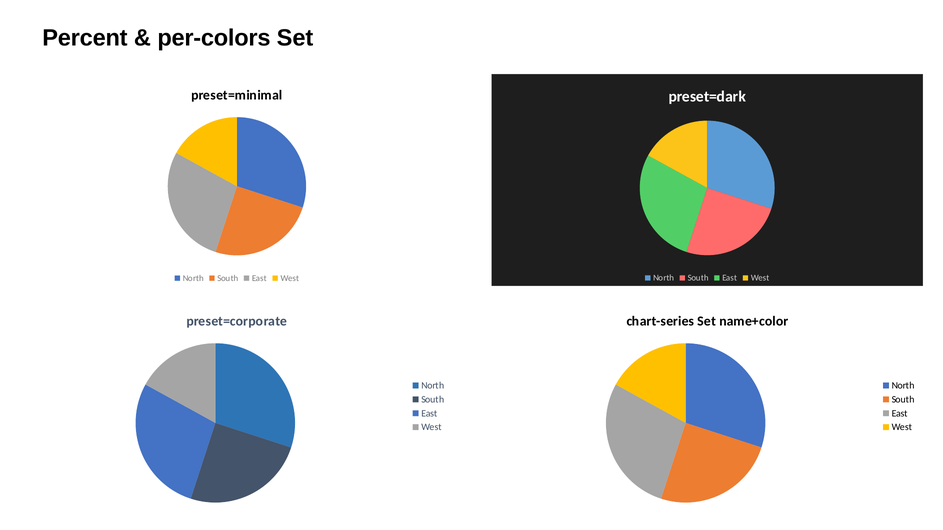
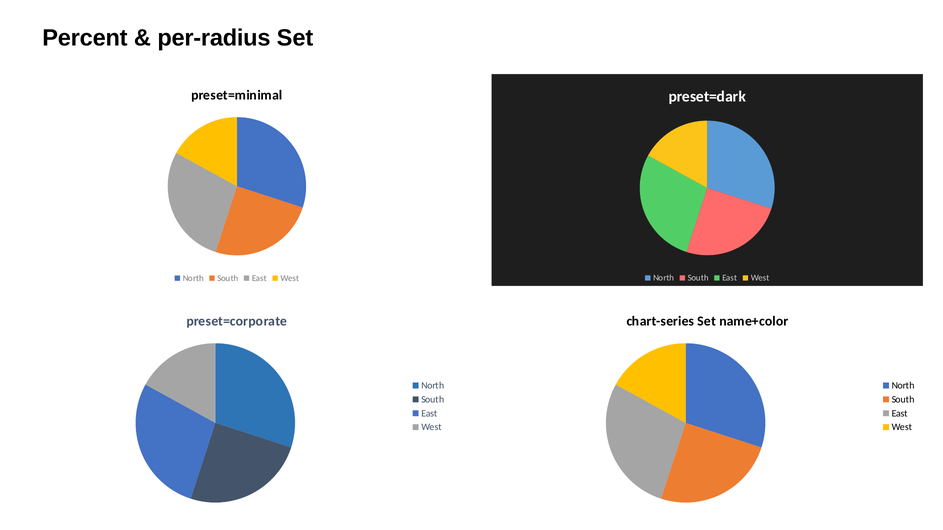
per-colors: per-colors -> per-radius (214, 38)
